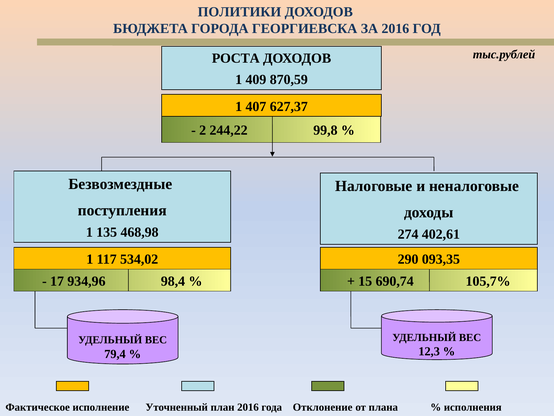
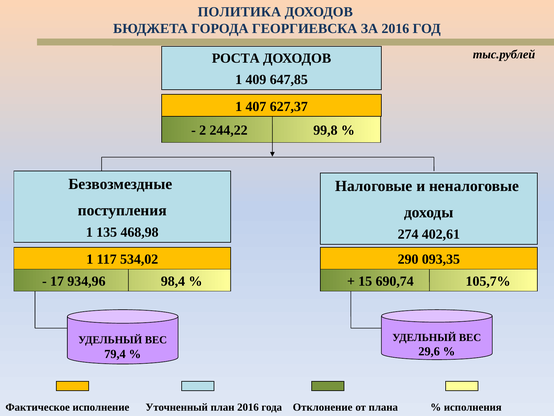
ПОЛИТИКИ: ПОЛИТИКИ -> ПОЛИТИКА (239, 12)
870,59: 870,59 -> 647,85 (289, 80)
12,3: 12,3 -> 29,6 (429, 351)
